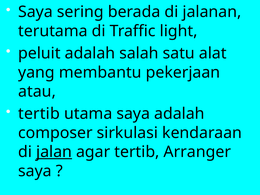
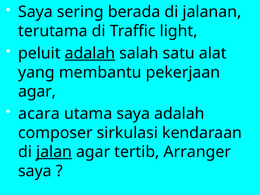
adalah underline: none -> present (90, 53)
atau: atau -> agar (37, 91)
tertib: tertib -> acara (39, 114)
